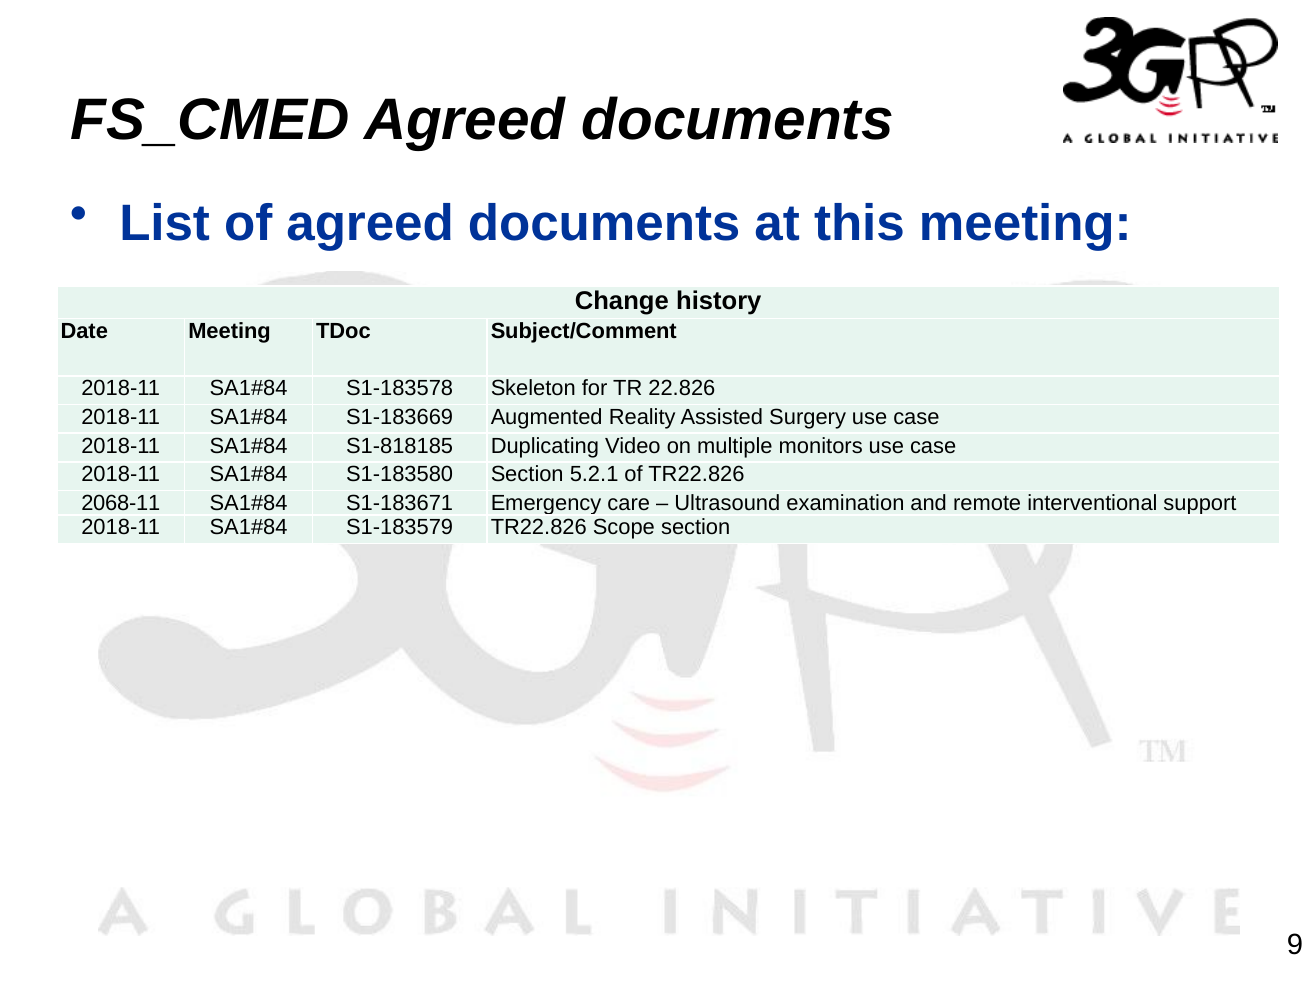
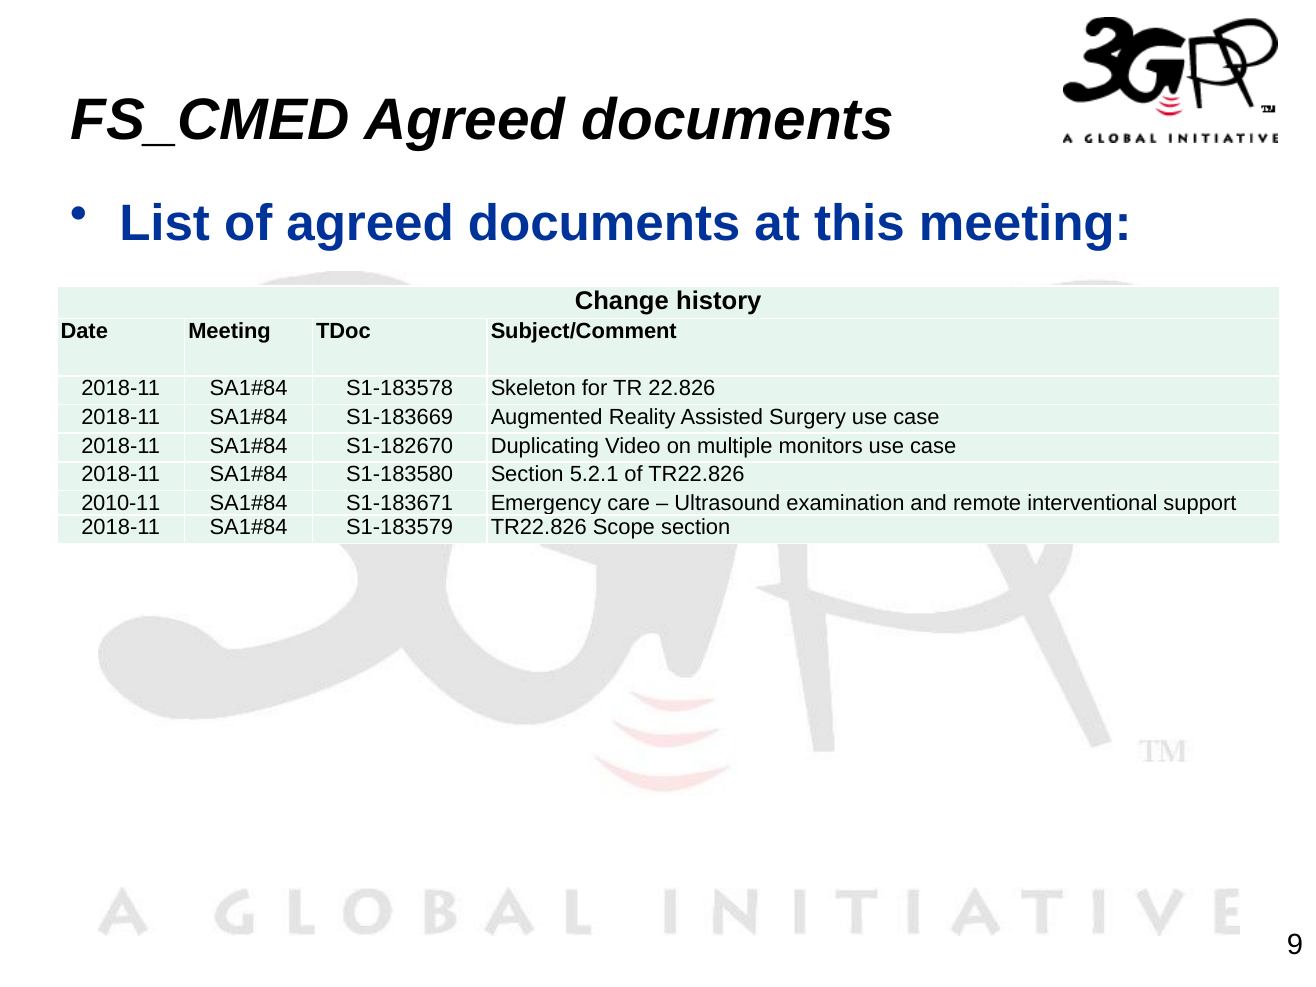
S1-818185: S1-818185 -> S1-182670 (400, 446)
2068-11: 2068-11 -> 2010-11 (121, 503)
